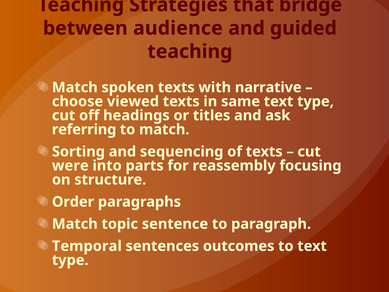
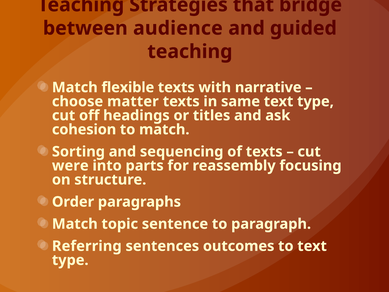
spoken: spoken -> flexible (128, 87)
viewed: viewed -> matter (133, 101)
referring: referring -> cohesion (84, 129)
Temporal: Temporal -> Referring (87, 246)
